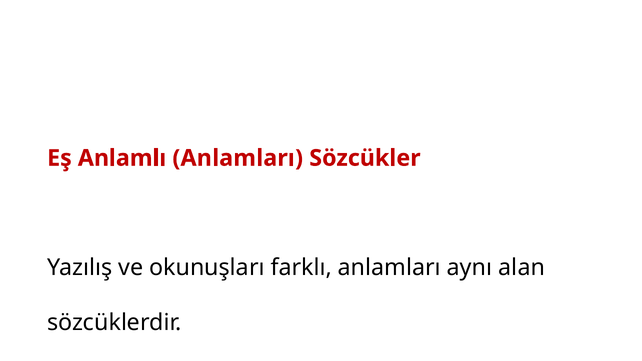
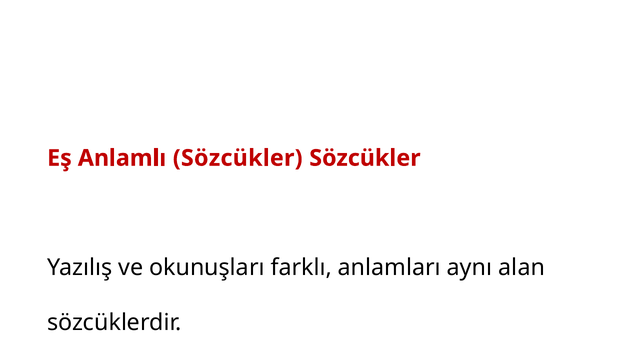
Anlamlı Anlamları: Anlamları -> Sözcükler (238, 158)
